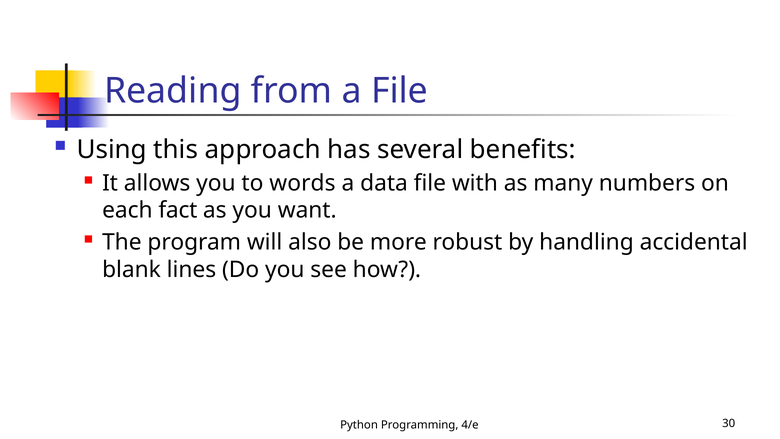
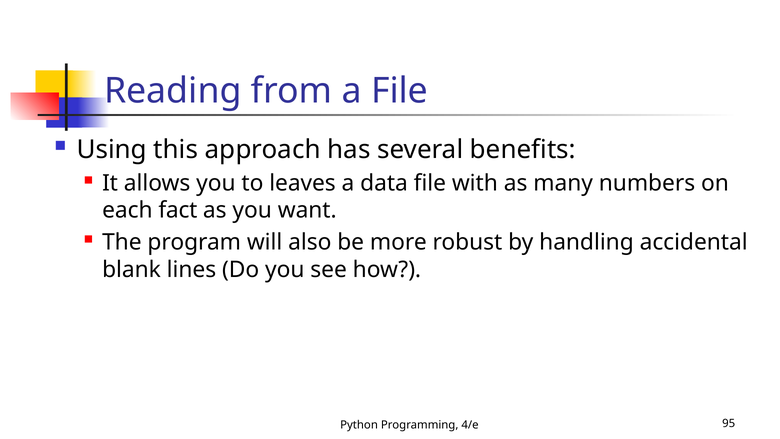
words: words -> leaves (303, 183)
30: 30 -> 95 (729, 423)
